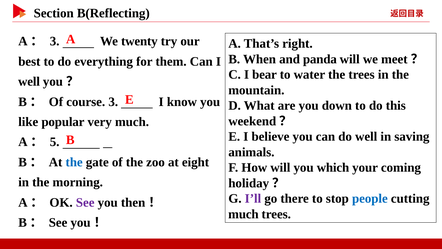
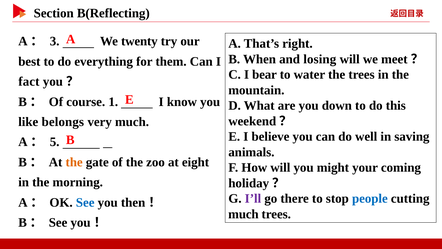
panda: panda -> losing (320, 59)
well: well -> fact (29, 82)
course 3: 3 -> 1 (113, 102)
popular: popular -> belongs (63, 122)
the colour: blue -> orange (74, 162)
which: which -> might (333, 167)
See colour: purple -> blue (85, 202)
